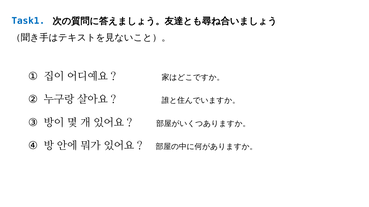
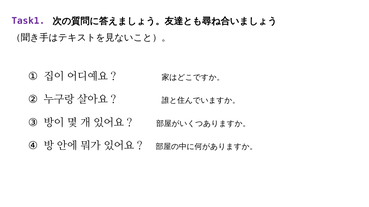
Task1 colour: blue -> purple (28, 21)
